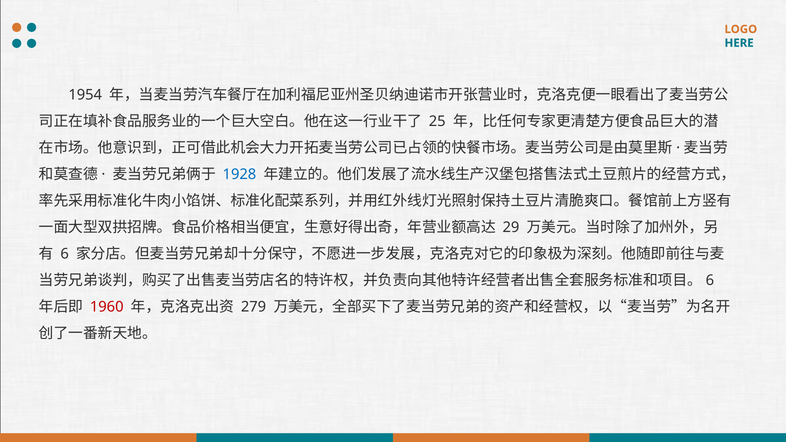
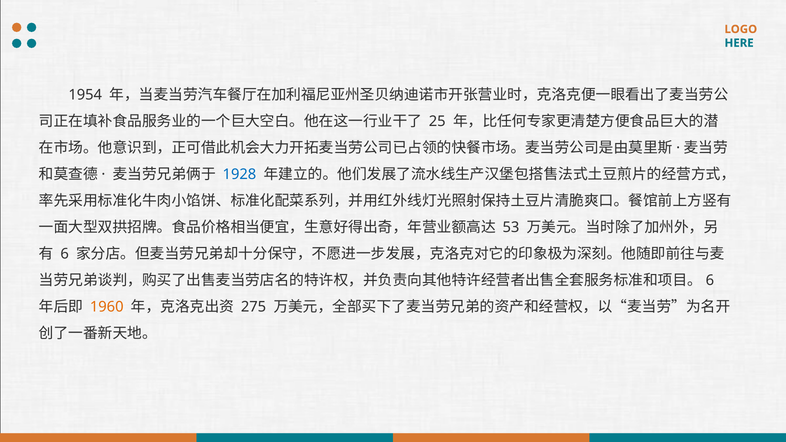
29: 29 -> 53 (511, 227)
1960 colour: red -> orange (107, 307)
279: 279 -> 275 (254, 307)
